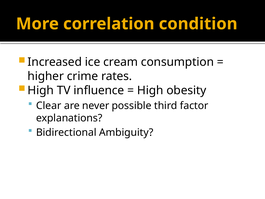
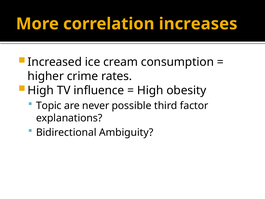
condition: condition -> increases (198, 24)
Clear: Clear -> Topic (49, 105)
